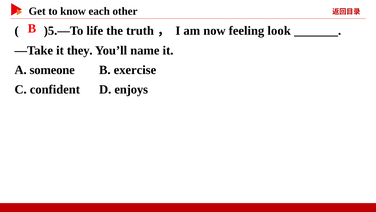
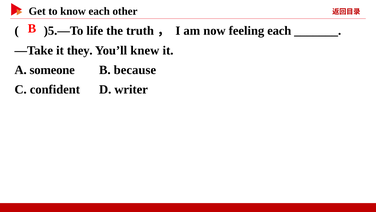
feeling look: look -> each (279, 31)
name: name -> knew (145, 50)
exercise: exercise -> because (135, 70)
enjoys: enjoys -> writer (131, 89)
